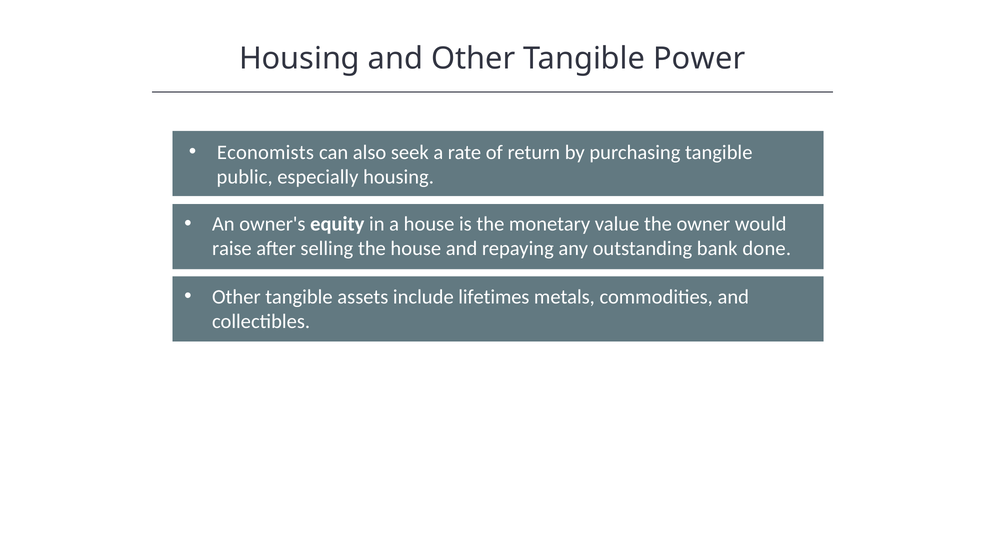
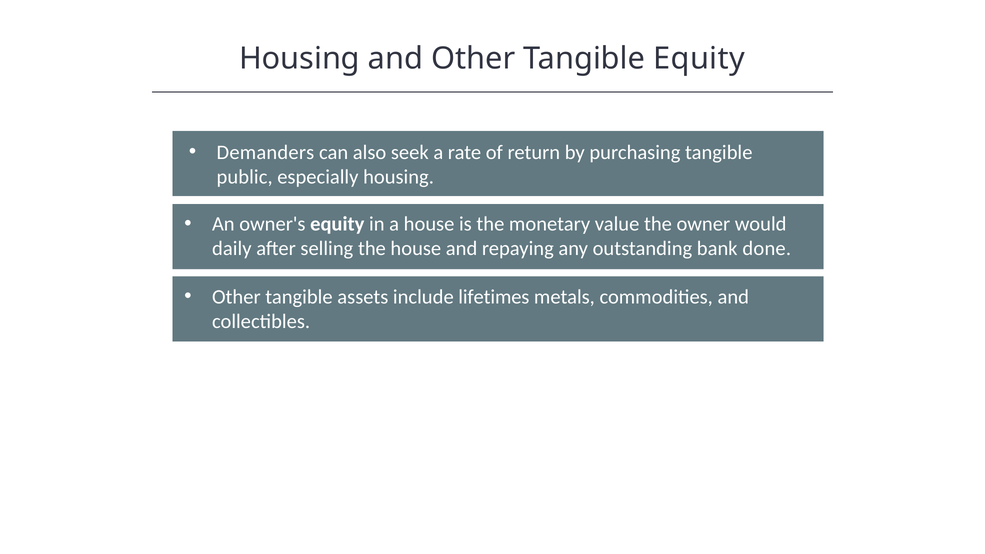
Tangible Power: Power -> Equity (699, 58)
Economists: Economists -> Demanders (265, 152)
raise: raise -> daily (232, 249)
